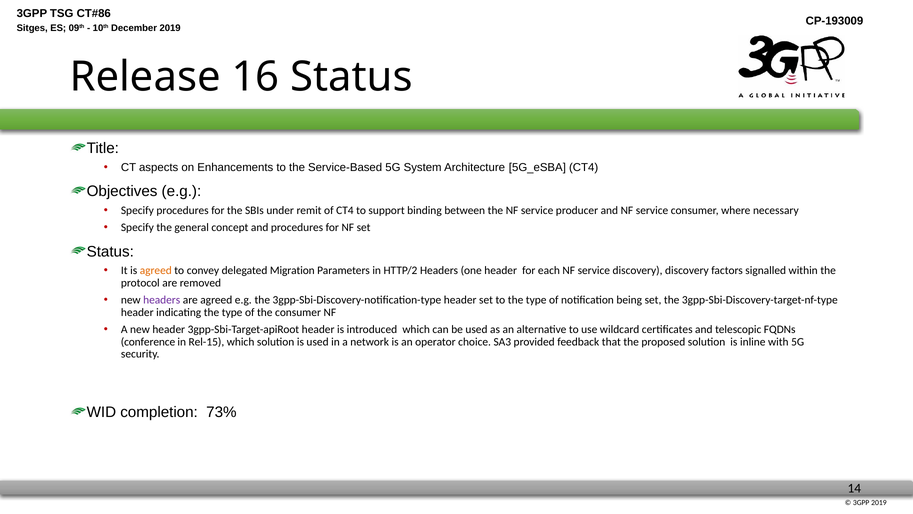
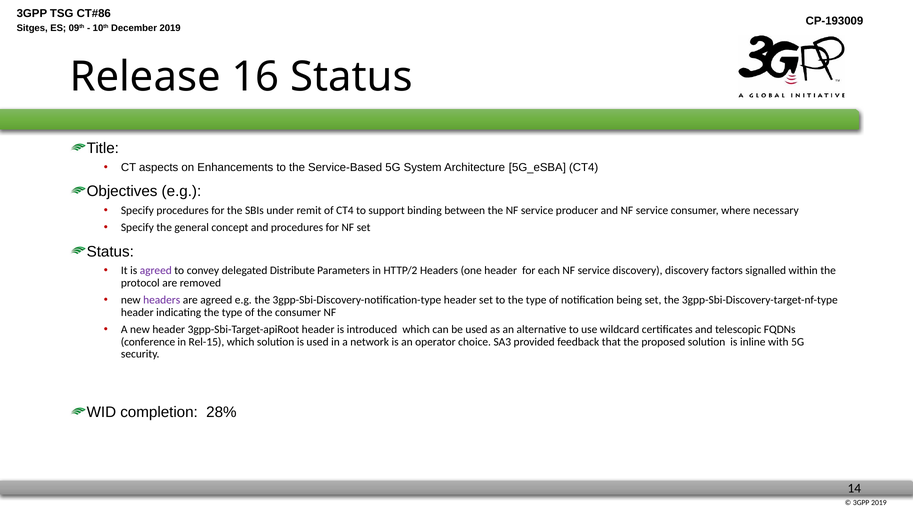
agreed colour: orange -> purple (156, 270)
Migration: Migration -> Distribute (292, 270)
73%: 73% -> 28% (221, 412)
